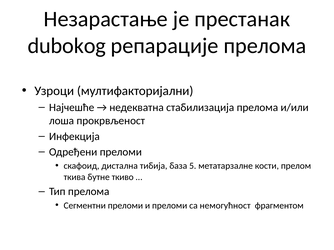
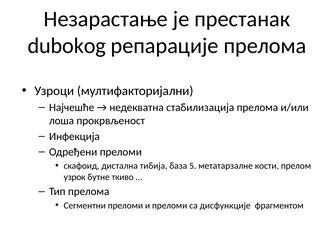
ткива: ткива -> узрок (75, 177)
немогућност: немогућност -> дисфункције (225, 206)
